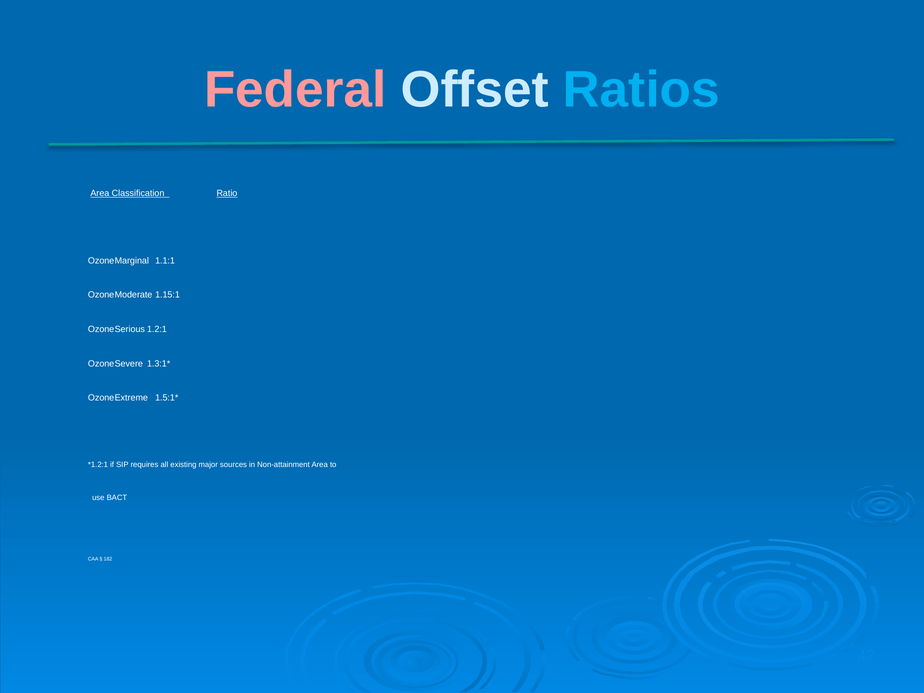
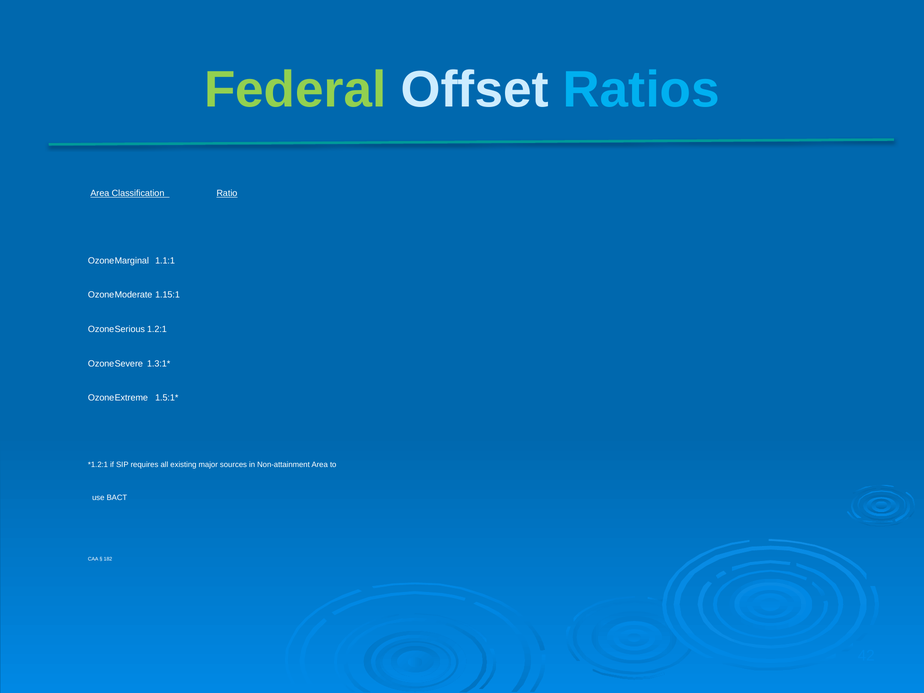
Federal colour: pink -> light green (295, 90)
